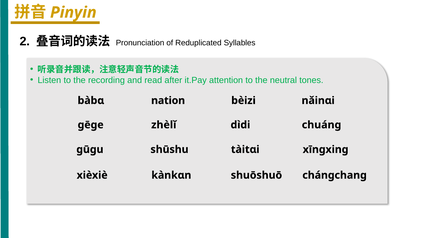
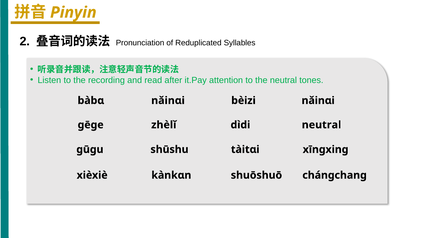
bàbɑ nation: nation -> nǎinɑi (168, 101)
dìdi chuánɡ: chuánɡ -> neutral (322, 125)
